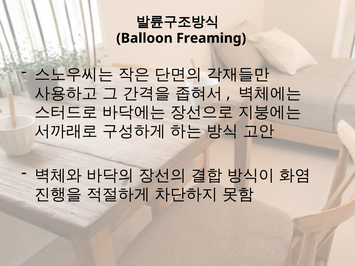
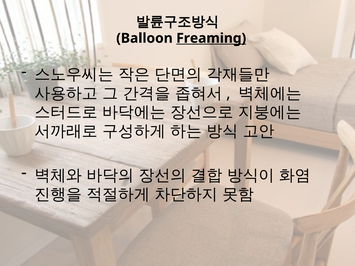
Freaming underline: none -> present (211, 38)
